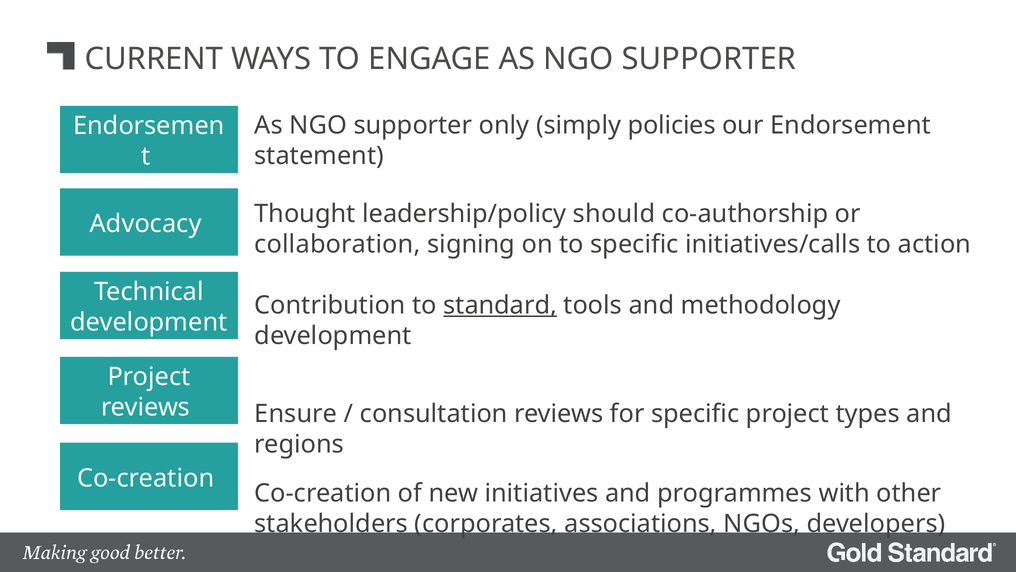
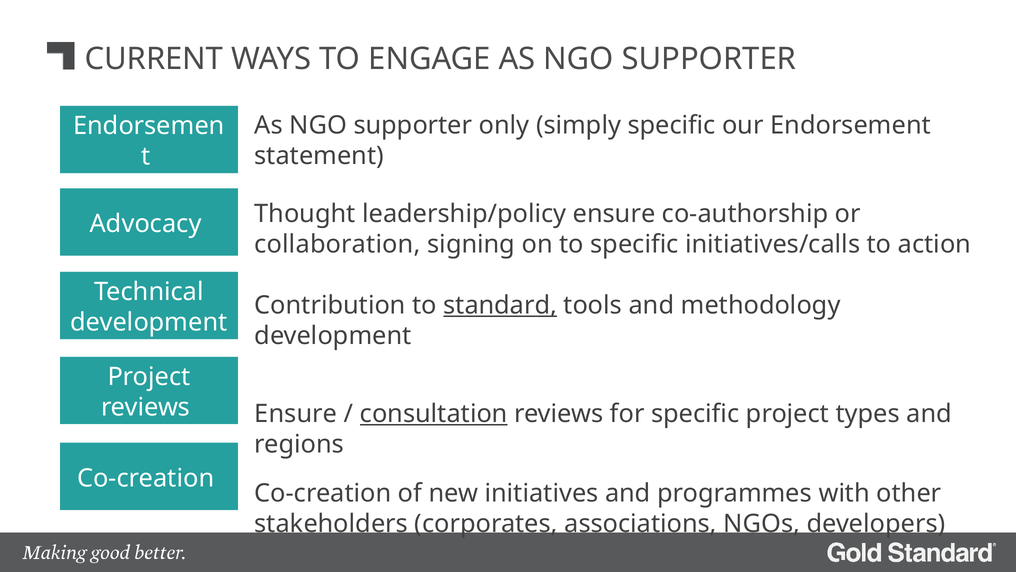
simply policies: policies -> specific (672, 125)
leadership/policy should: should -> ensure (614, 213)
consultation underline: none -> present (434, 413)
